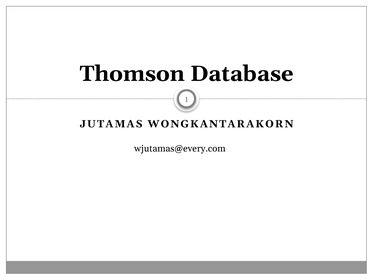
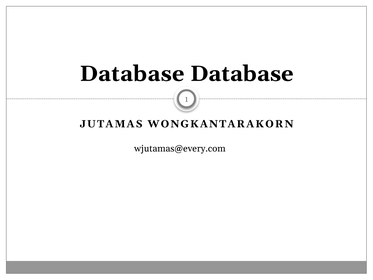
Thomson: Thomson -> Database (132, 74)
